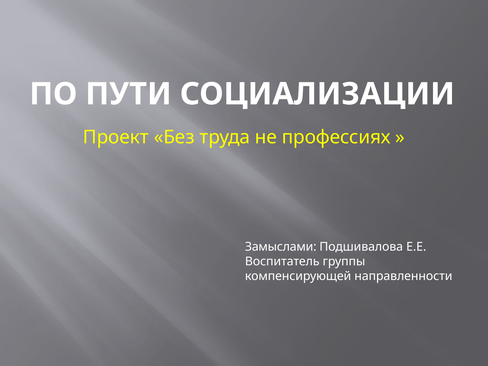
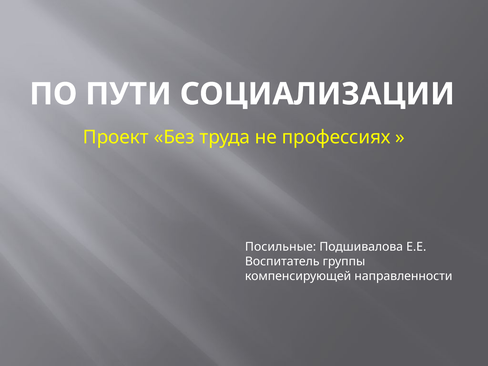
Замыслами: Замыслами -> Посильные (281, 247)
